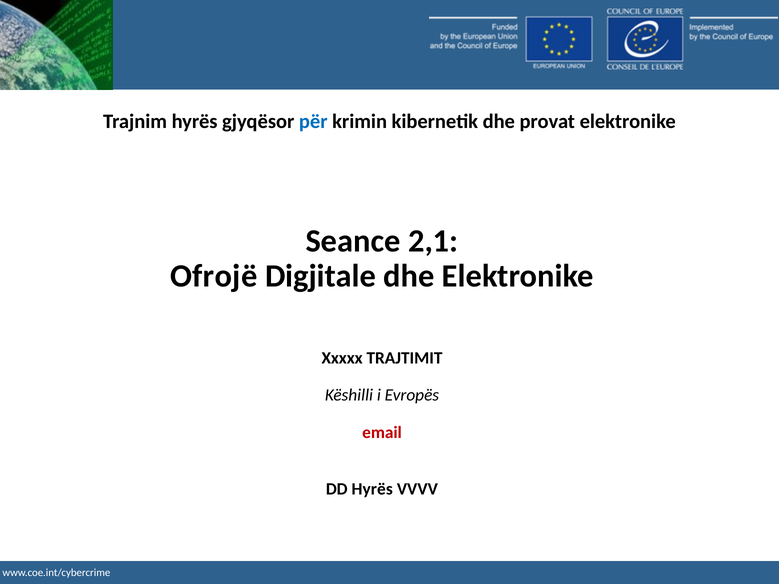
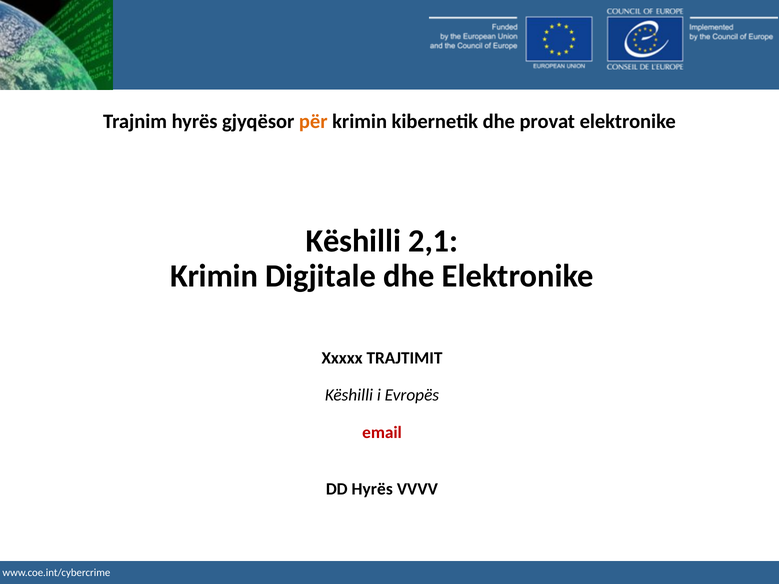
për colour: blue -> orange (313, 121)
Seance: Seance -> Këshilli (353, 241)
Ofrojë: Ofrojë -> Krimin (214, 276)
